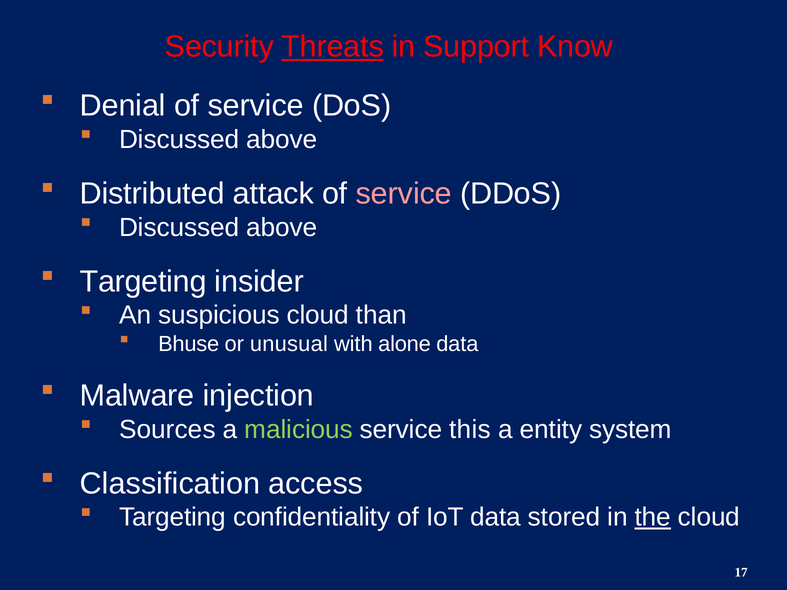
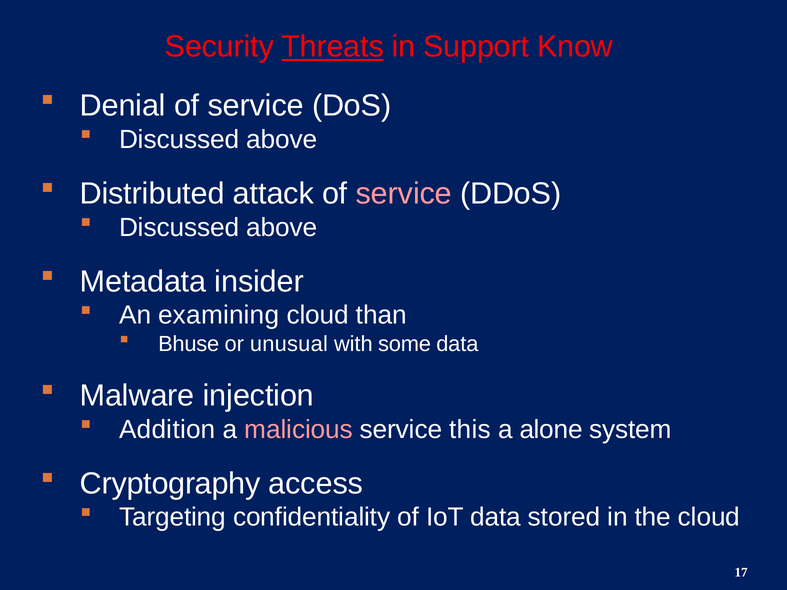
Targeting: Targeting -> Metadata (143, 282)
suspicious: suspicious -> examining (219, 315)
alone: alone -> some (405, 344)
Sources: Sources -> Addition (167, 430)
malicious colour: light green -> pink (299, 430)
entity: entity -> alone (551, 430)
Classification: Classification -> Cryptography (170, 484)
the underline: present -> none (653, 517)
